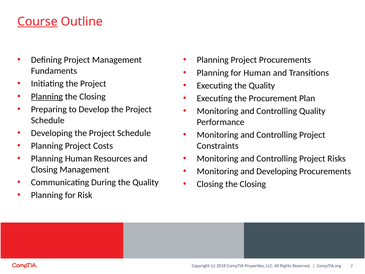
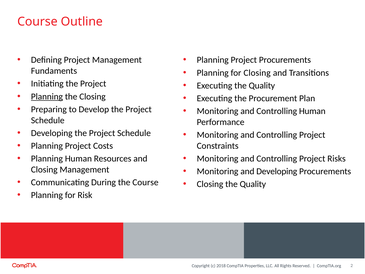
Course underline: present -> none (37, 22)
for Human: Human -> Closing (257, 73)
Controlling Quality: Quality -> Human (312, 111)
During the Quality: Quality -> Course (145, 182)
Closing the Closing: Closing -> Quality (253, 184)
